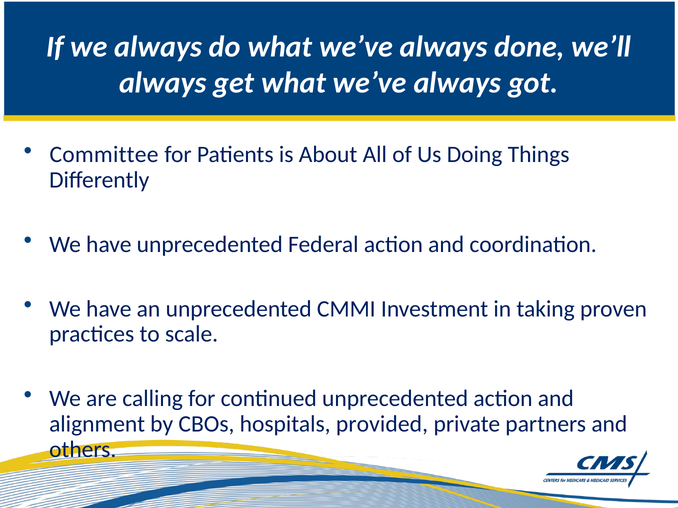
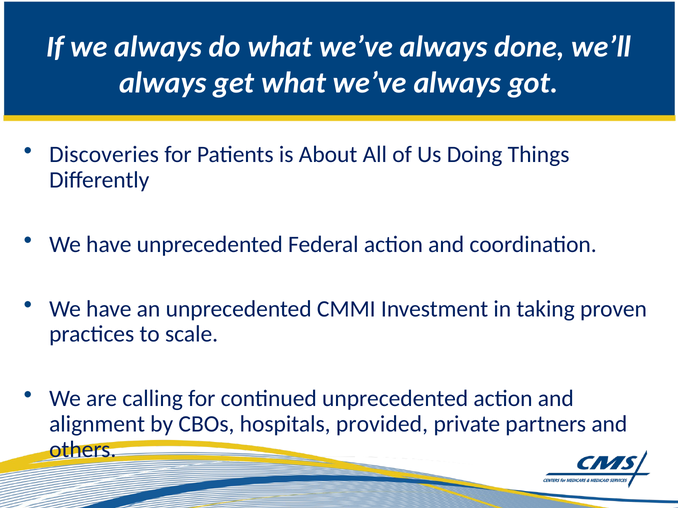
Committee: Committee -> Discoveries (104, 155)
